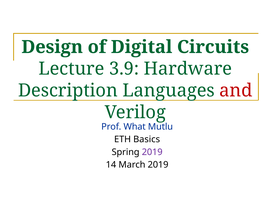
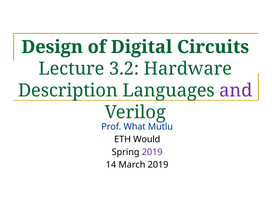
3.9: 3.9 -> 3.2 (124, 69)
and colour: red -> purple (236, 91)
Basics: Basics -> Would (147, 139)
